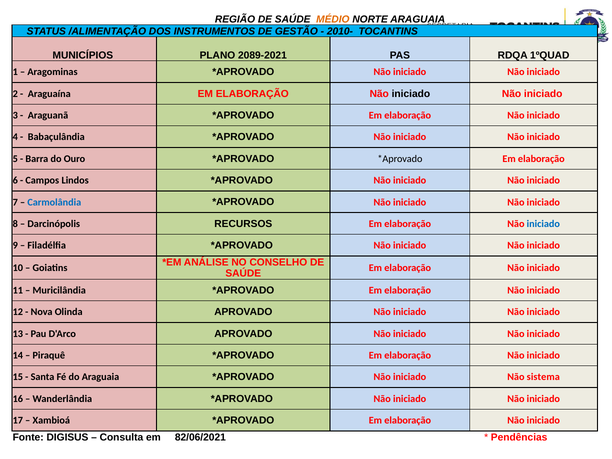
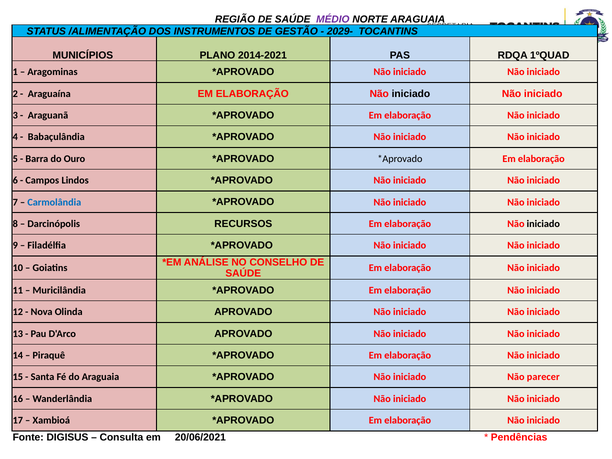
MÉDIO colour: orange -> purple (333, 19)
2010-: 2010- -> 2029- (340, 31)
2089-2021: 2089-2021 -> 2014-2021 (262, 55)
iniciado colour: blue -> black (543, 224)
sistema: sistema -> parecer (543, 377)
82/06/2021: 82/06/2021 -> 20/06/2021 (200, 437)
